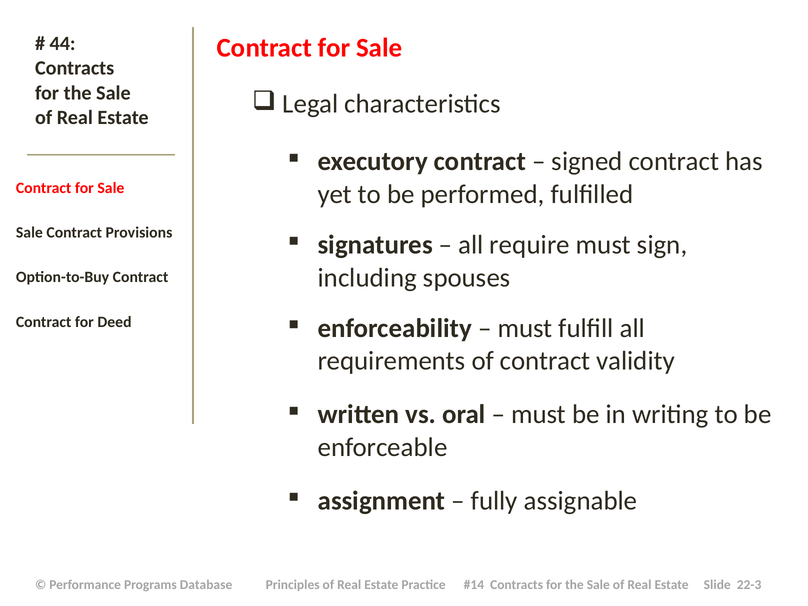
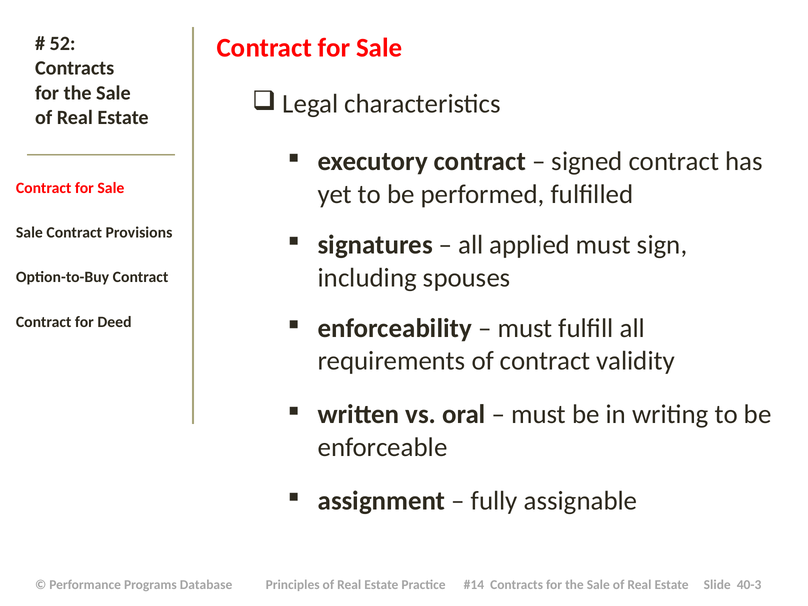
44: 44 -> 52 (63, 44)
require: require -> applied (530, 245)
22-3: 22-3 -> 40-3 (749, 585)
